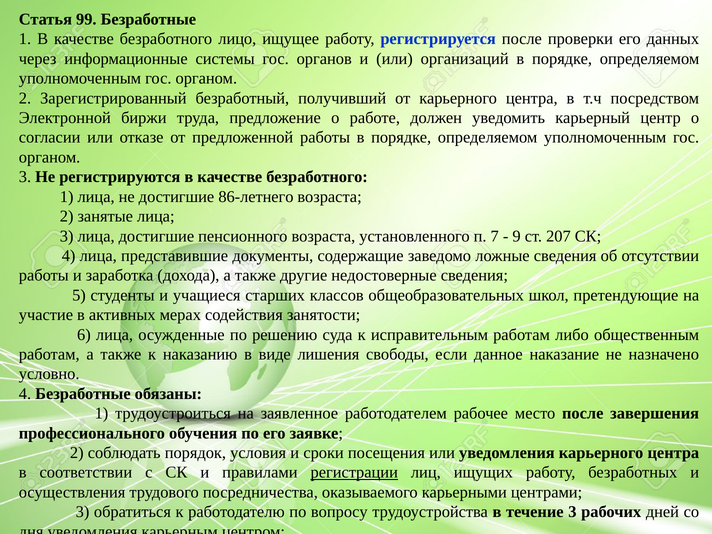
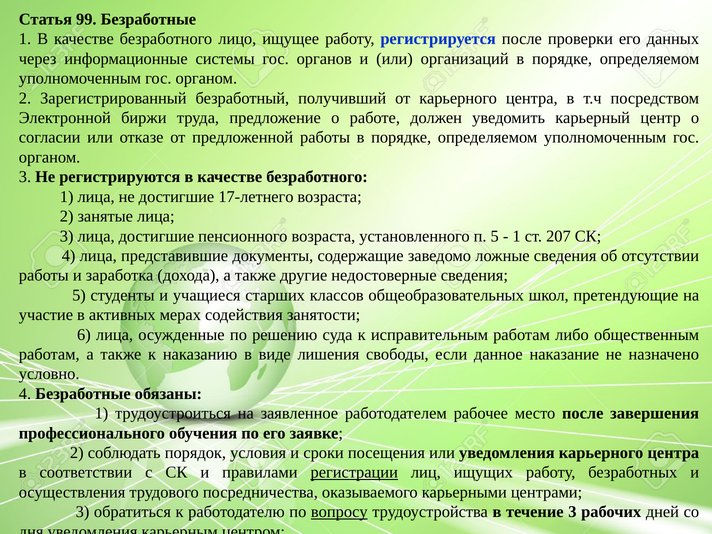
86-летнего: 86-летнего -> 17-летнего (256, 197)
п 7: 7 -> 5 (495, 236)
9: 9 -> 1 (517, 236)
вопросу underline: none -> present (339, 512)
